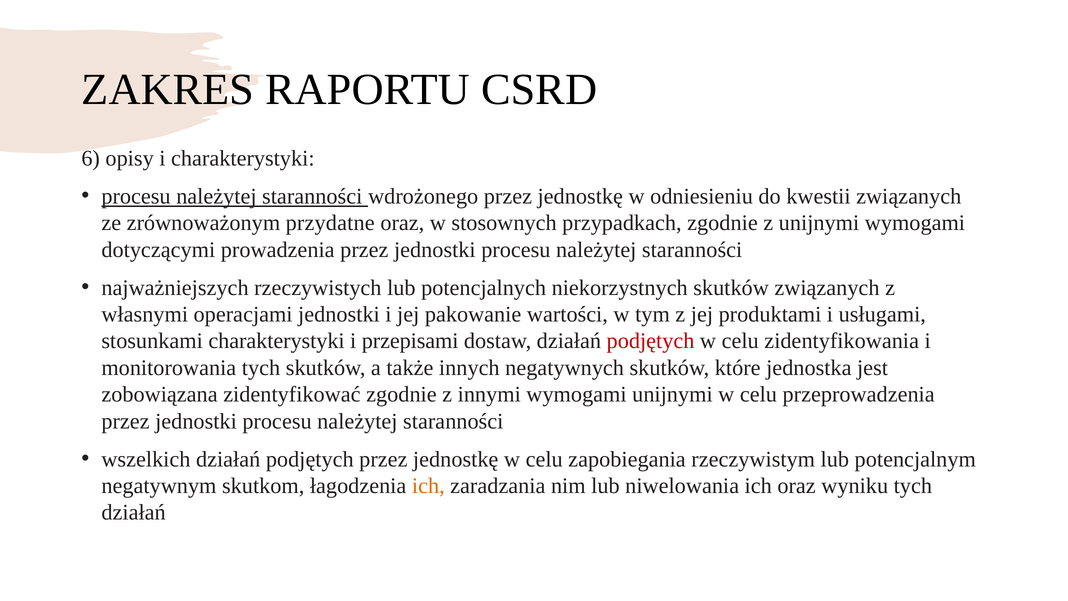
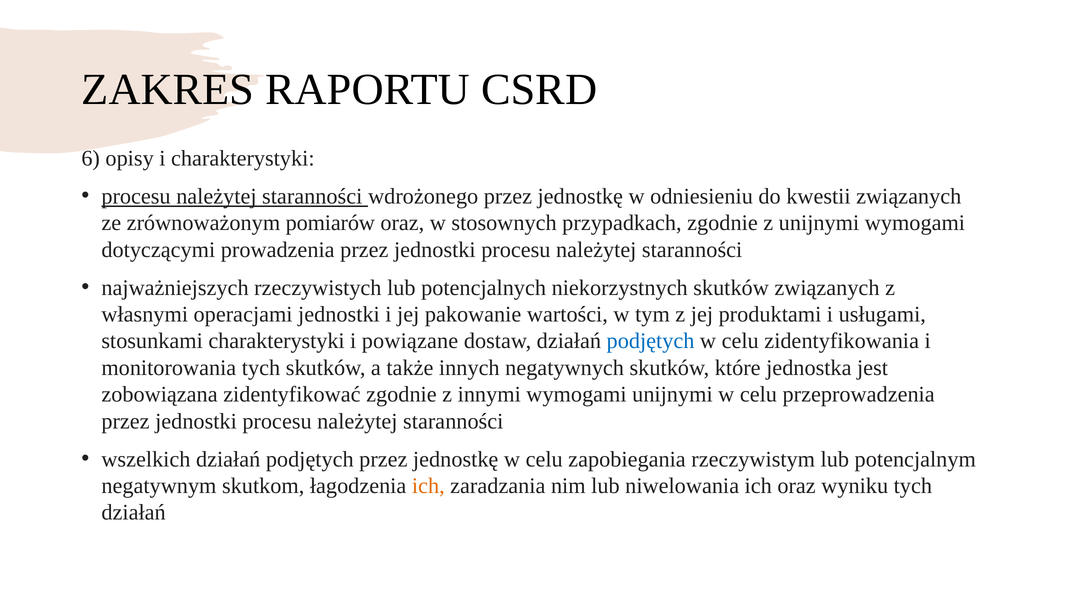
przydatne: przydatne -> pomiarów (330, 223)
przepisami: przepisami -> powiązane (410, 341)
podjętych colour: red -> blue (651, 341)
